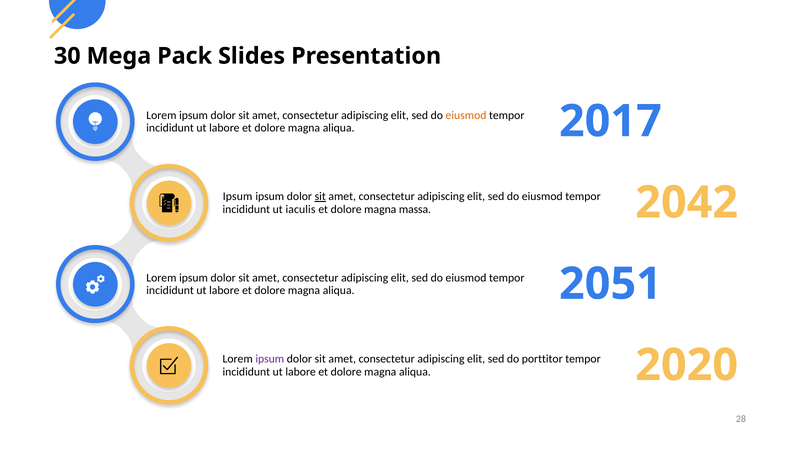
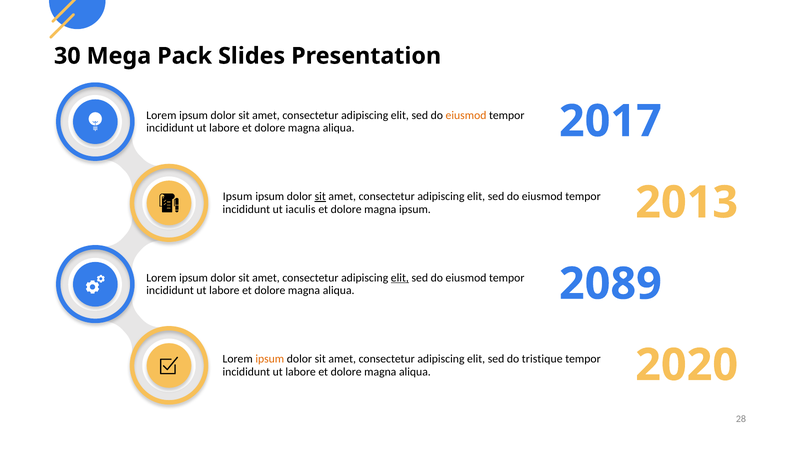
2042: 2042 -> 2013 (687, 203)
magna massa: massa -> ipsum (415, 209)
elit underline: none -> present (400, 278)
2051: 2051 -> 2089 (610, 284)
ipsum colour: purple -> orange (270, 359)
porttitor: porttitor -> tristique (542, 359)
